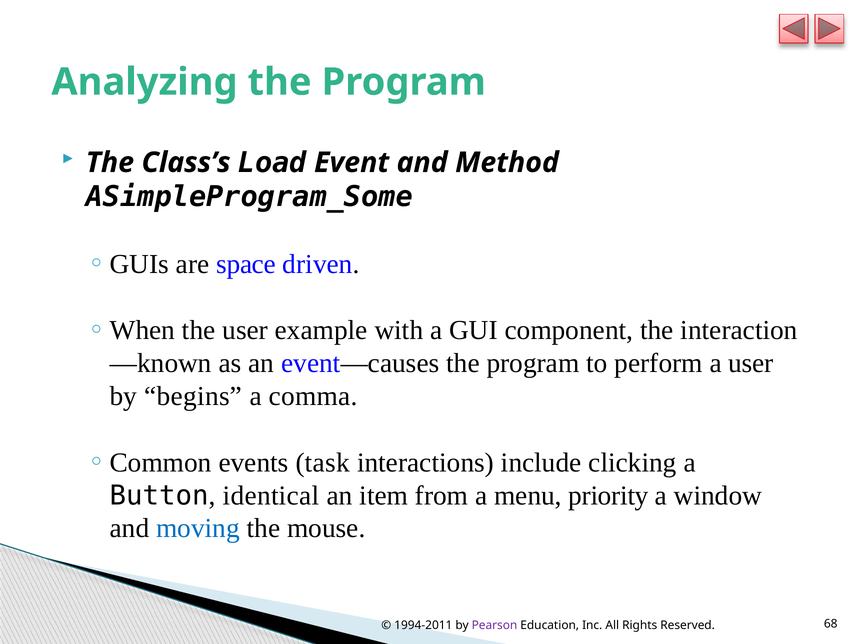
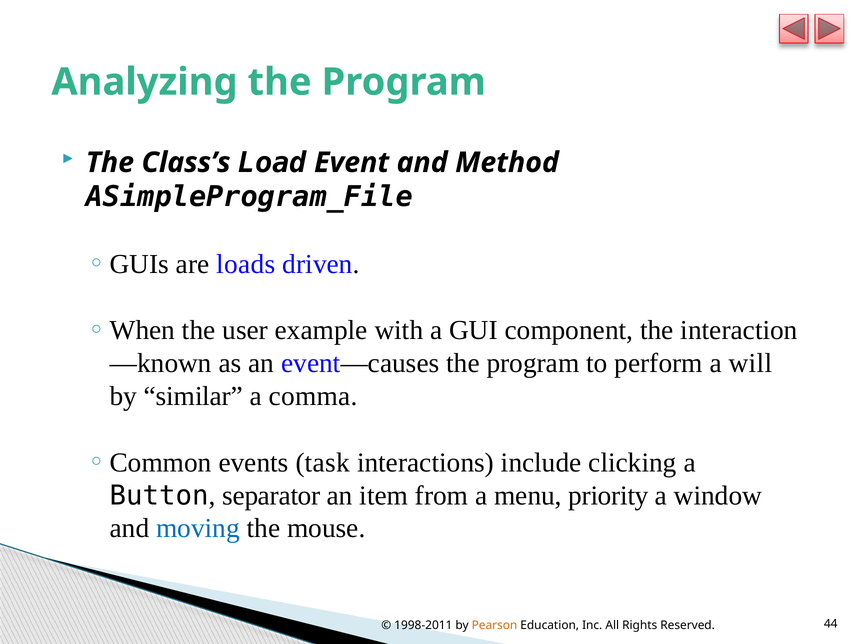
ASimpleProgram_Some: ASimpleProgram_Some -> ASimpleProgram_File (249, 197)
space: space -> loads (246, 264)
a user: user -> will (751, 363)
begins: begins -> similar (193, 396)
identical: identical -> separator (271, 495)
1994-2011: 1994-2011 -> 1998-2011 (423, 625)
Pearson colour: purple -> orange (495, 625)
68: 68 -> 44 (831, 623)
